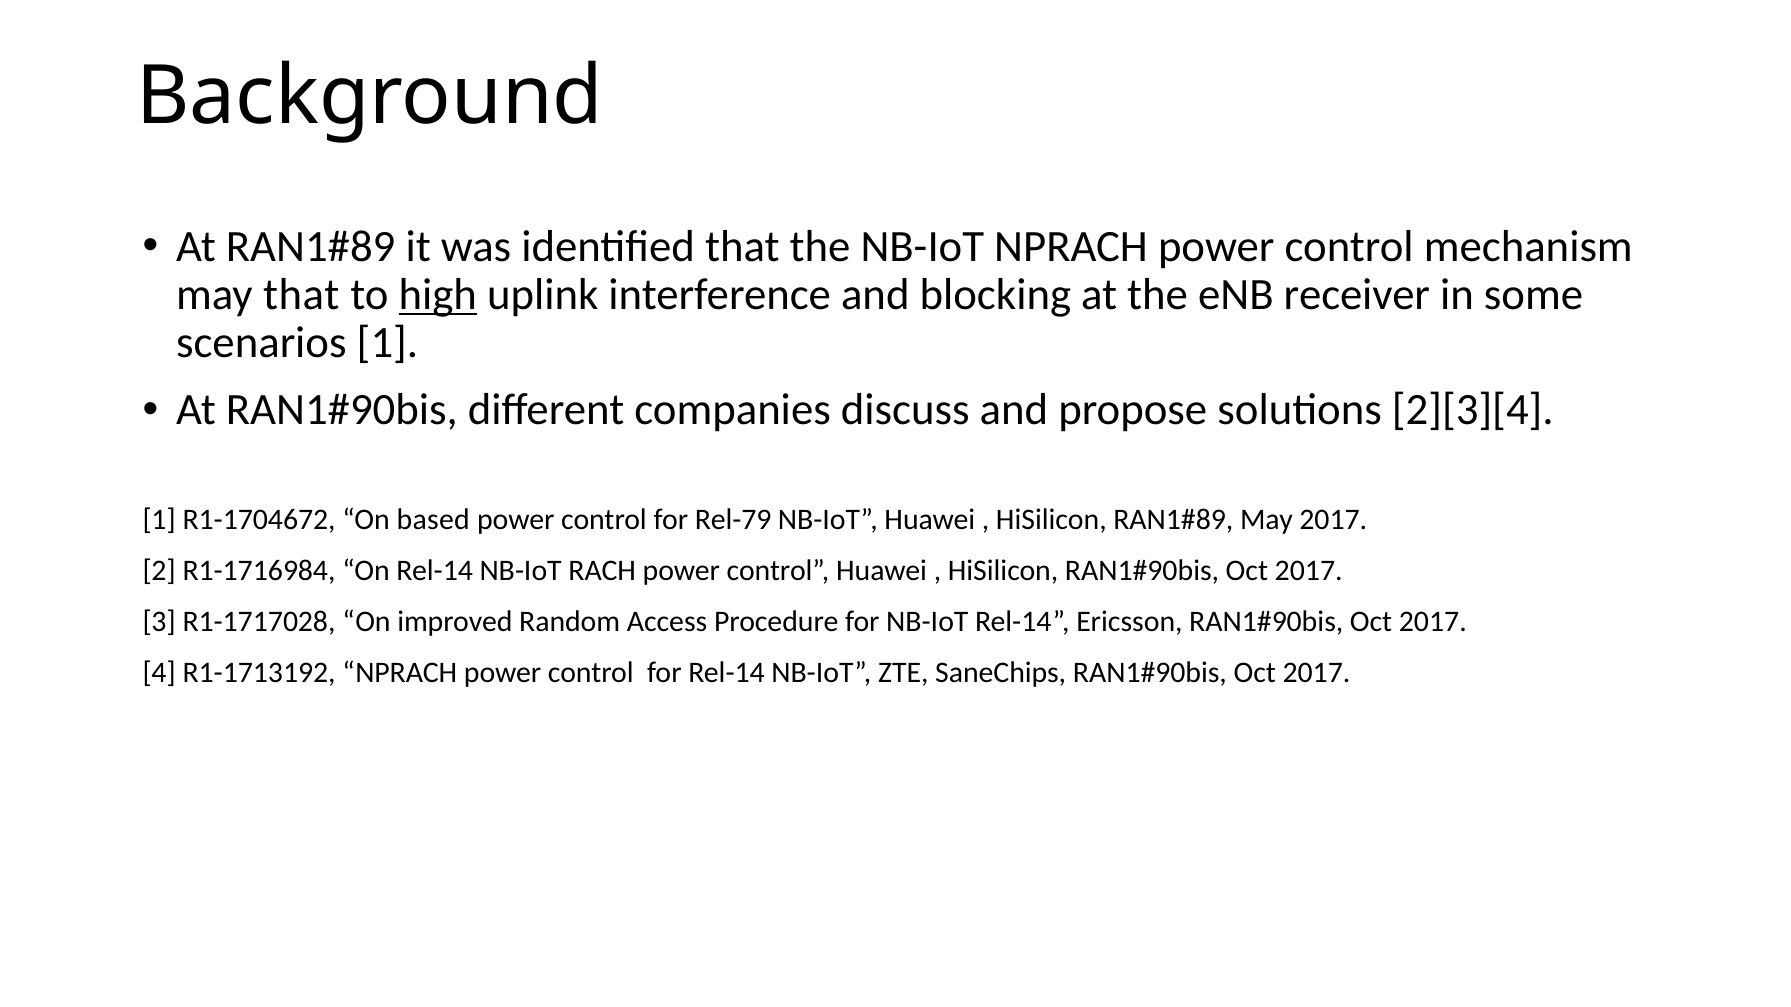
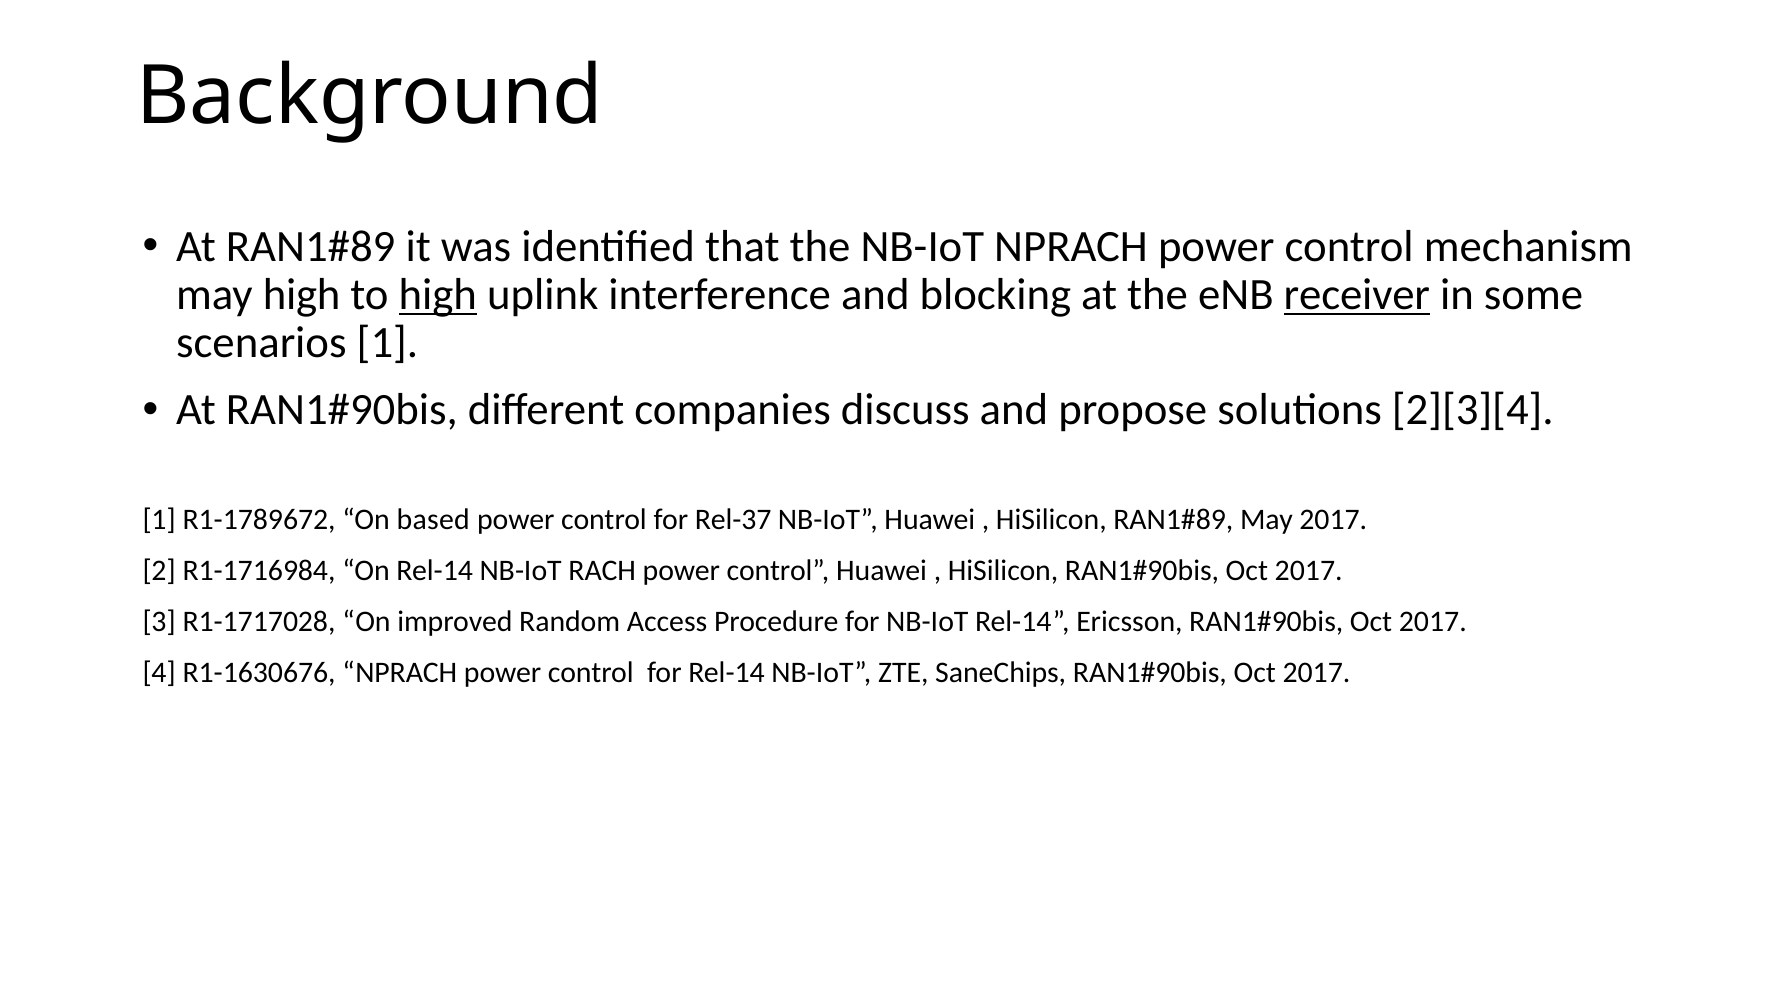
may that: that -> high (302, 295)
receiver underline: none -> present (1357, 295)
R1-1704672: R1-1704672 -> R1-1789672 (259, 520)
Rel-79: Rel-79 -> Rel-37 (733, 520)
R1-1713192: R1-1713192 -> R1-1630676 (259, 673)
